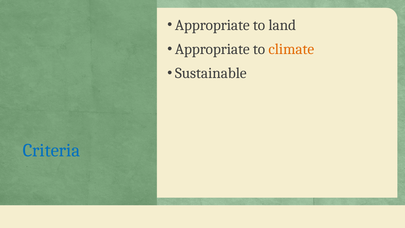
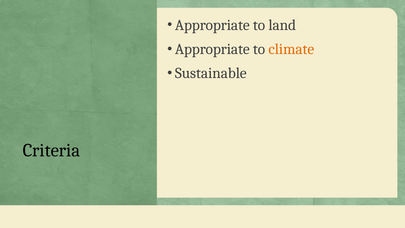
Criteria colour: blue -> black (51, 150)
